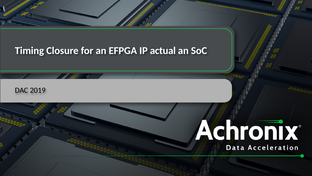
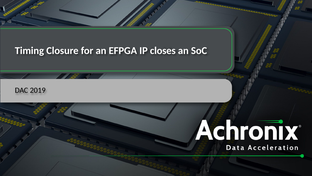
actual: actual -> closes (163, 50)
